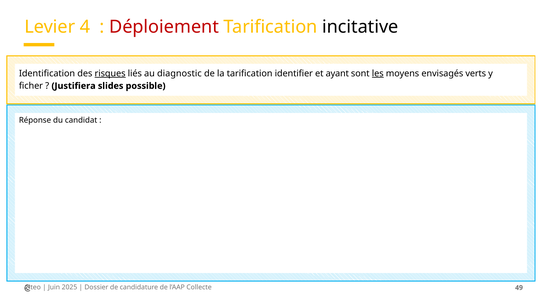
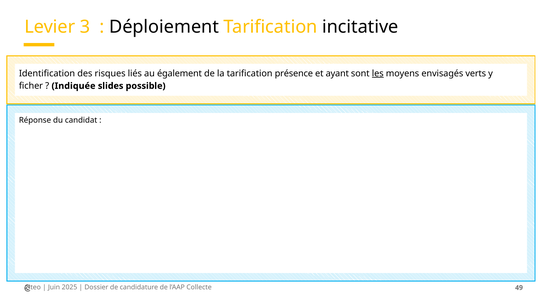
4: 4 -> 3 (85, 27)
Déploiement colour: red -> black (164, 27)
risques underline: present -> none (110, 73)
diagnostic: diagnostic -> également (179, 73)
identifier: identifier -> présence (294, 73)
Justifiera: Justifiera -> Indiquée (74, 86)
